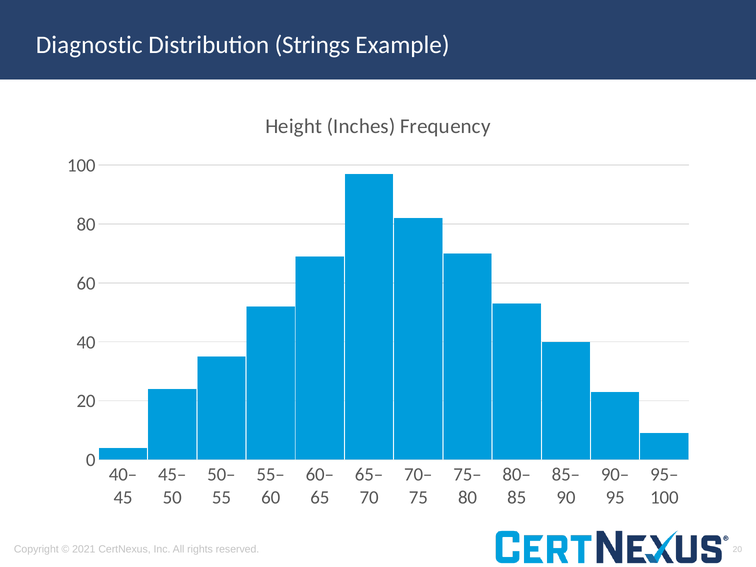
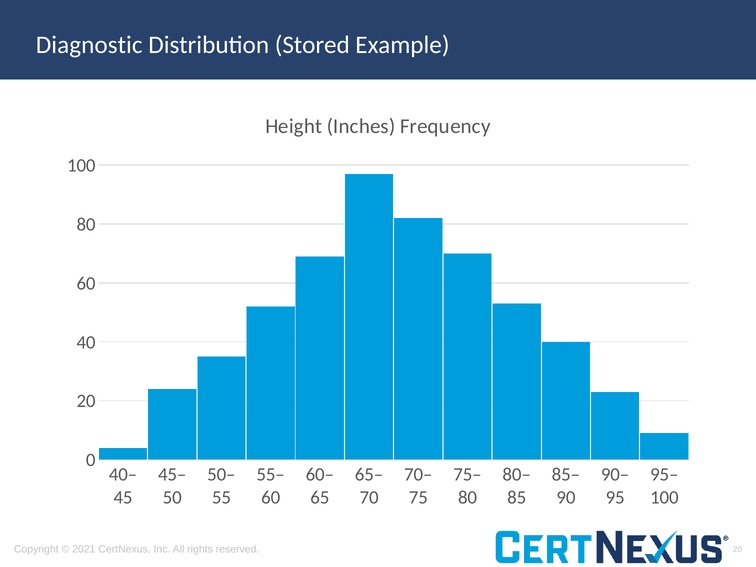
Strings: Strings -> Stored (312, 45)
